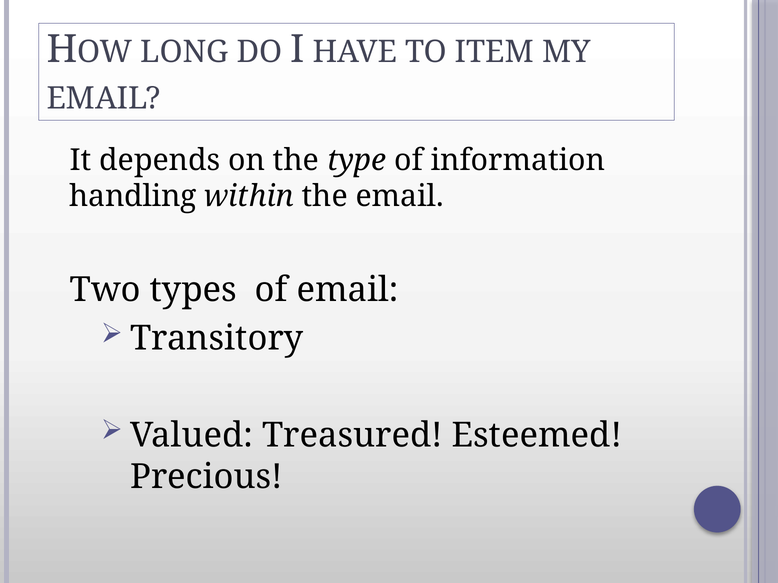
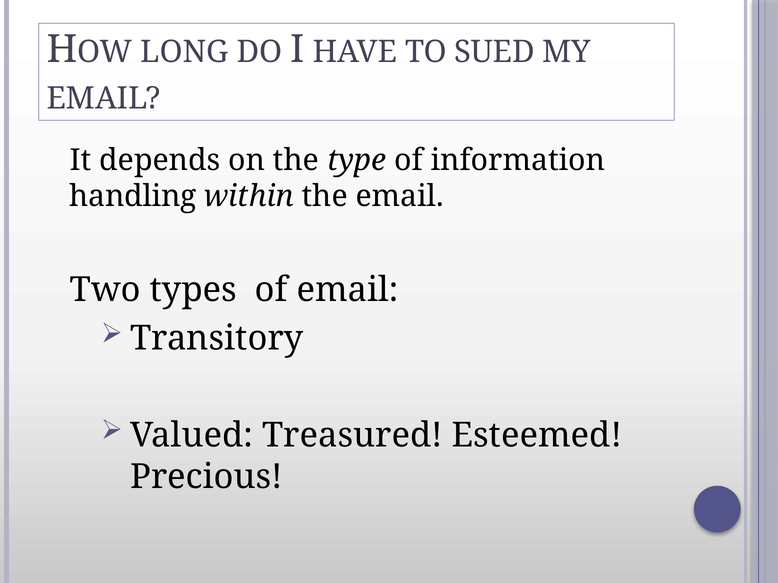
ITEM: ITEM -> SUED (494, 52)
